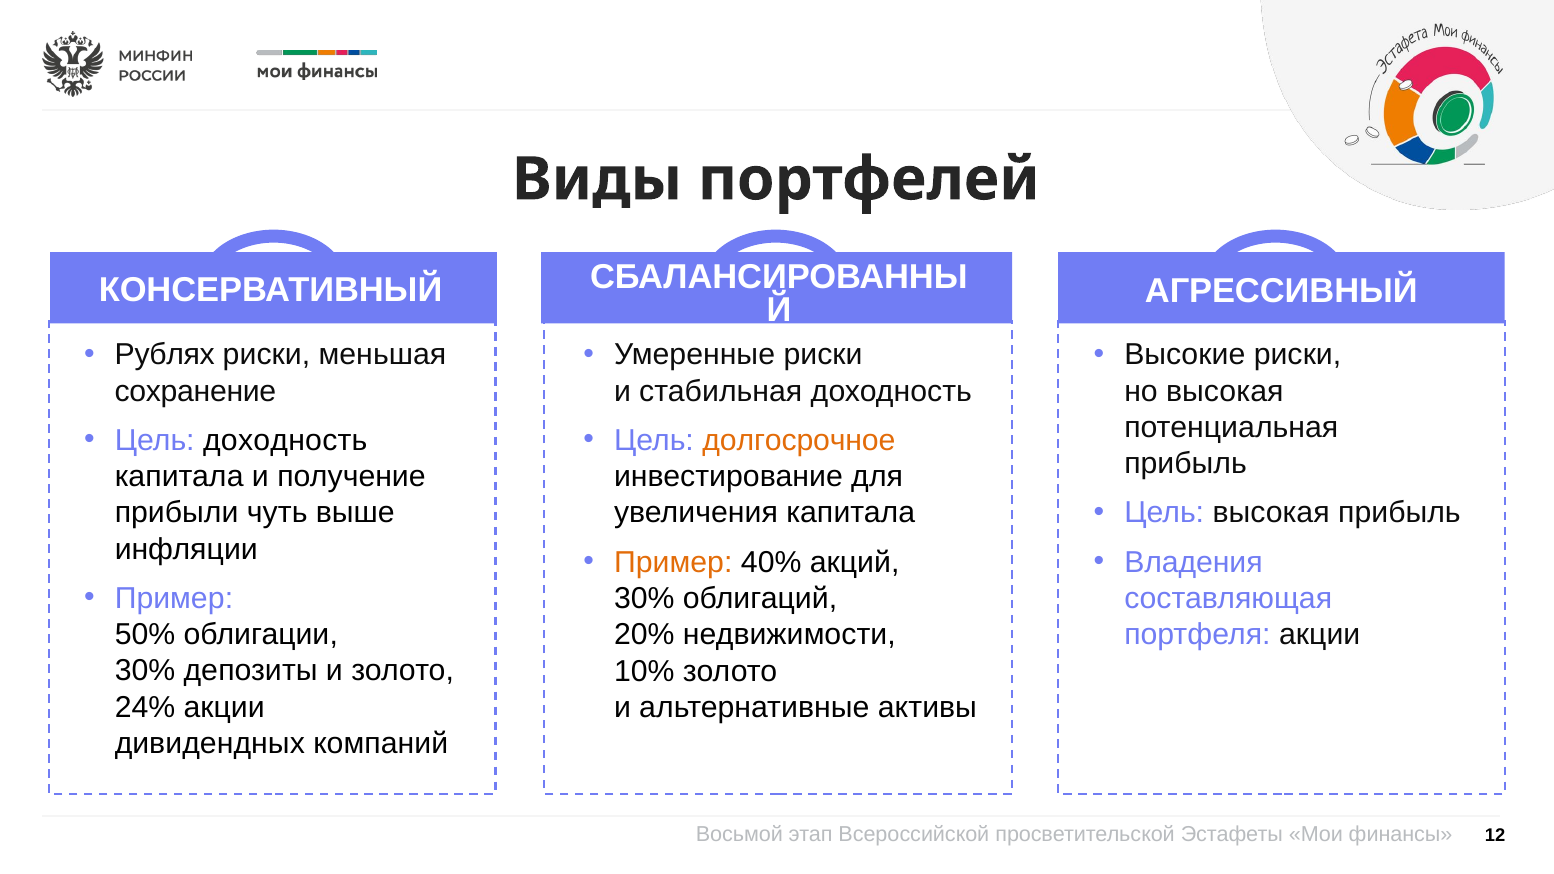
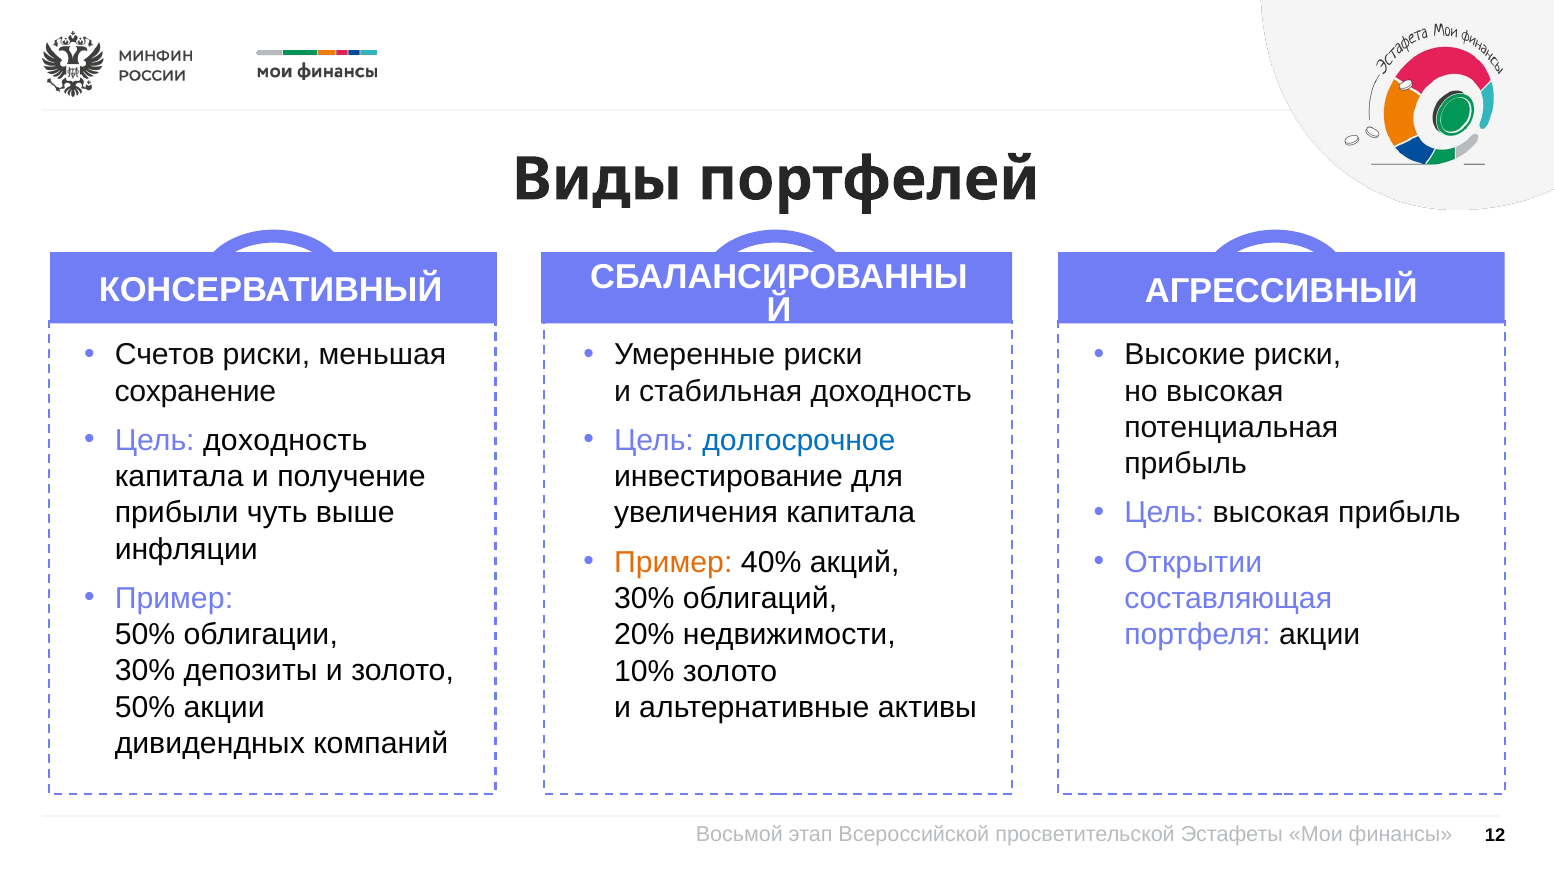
Рублях: Рублях -> Счетов (165, 355)
долгосрочное colour: orange -> blue (799, 441)
Владения: Владения -> Открытии (1193, 562)
24%: 24% -> 50% (145, 707)
